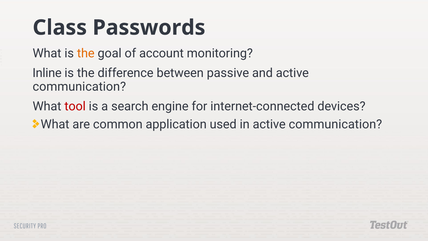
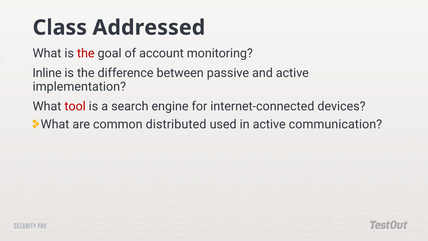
Passwords: Passwords -> Addressed (149, 28)
the colour: orange -> red (86, 53)
communication: communication -> implementation (79, 87)
application: application -> distributed (176, 124)
